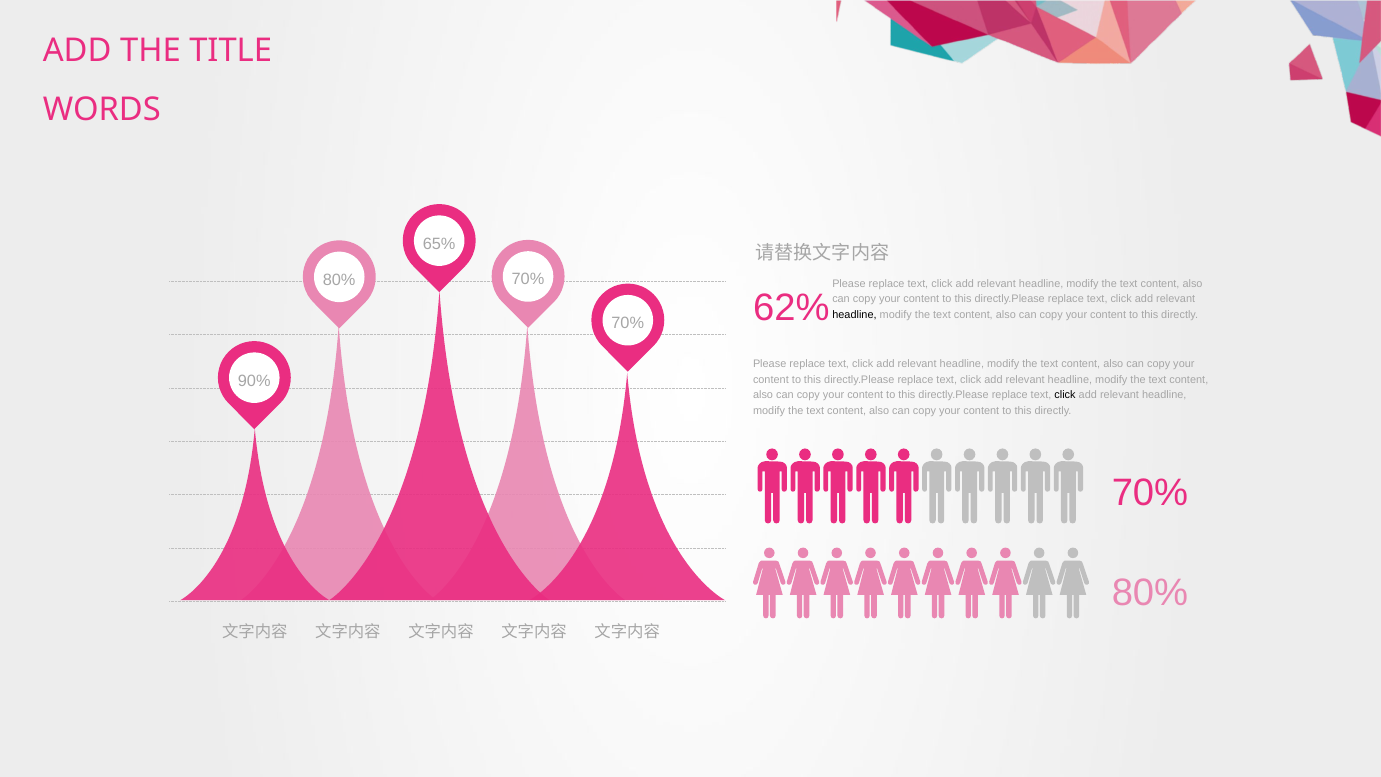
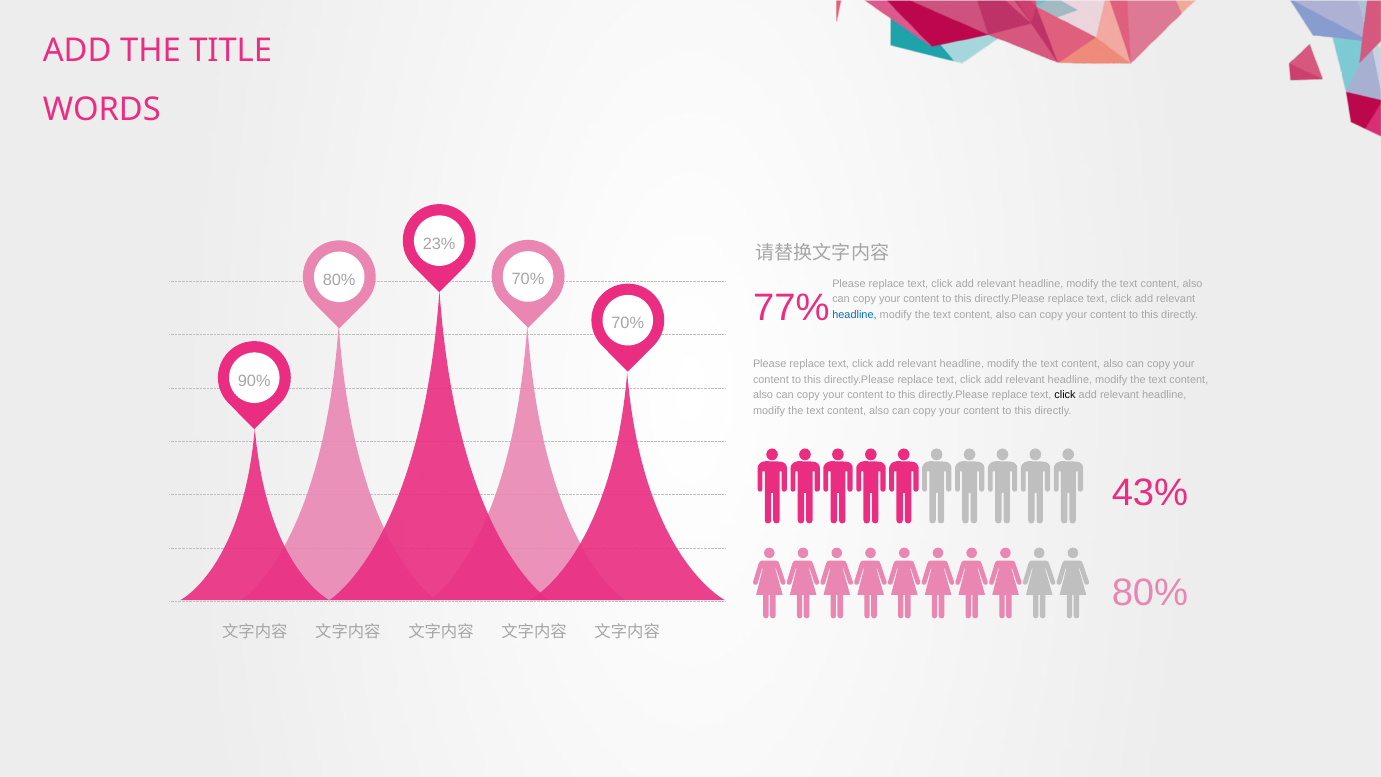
65%: 65% -> 23% (439, 244)
62%: 62% -> 77% (791, 307)
headline colour: black -> blue (854, 315)
70%: 70% -> 43% (1150, 493)
